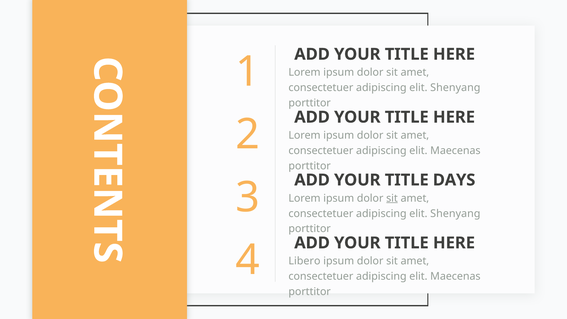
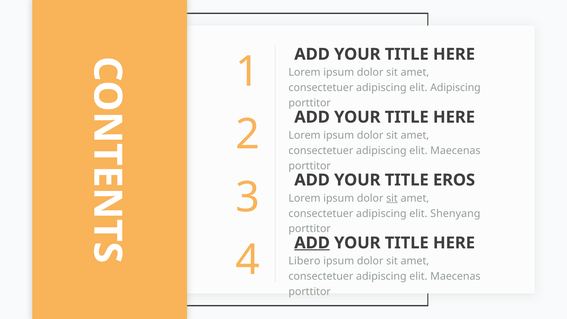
Shenyang: Shenyang -> Adipiscing (455, 88)
DAYS: DAYS -> EROS (454, 180)
ADD underline: none -> present (312, 243)
